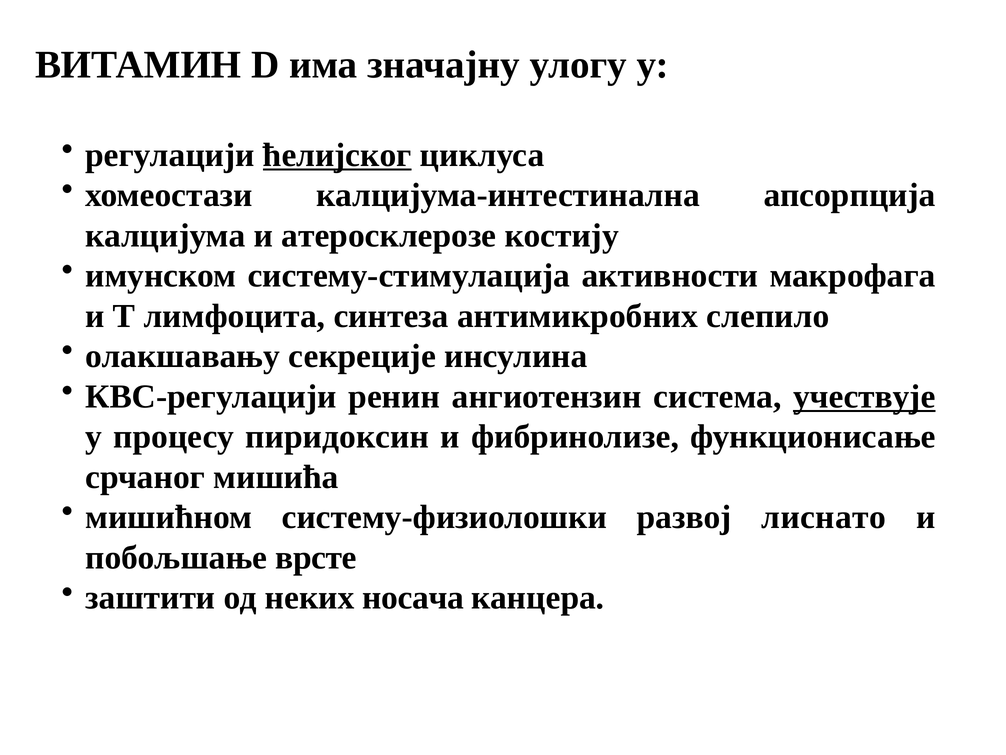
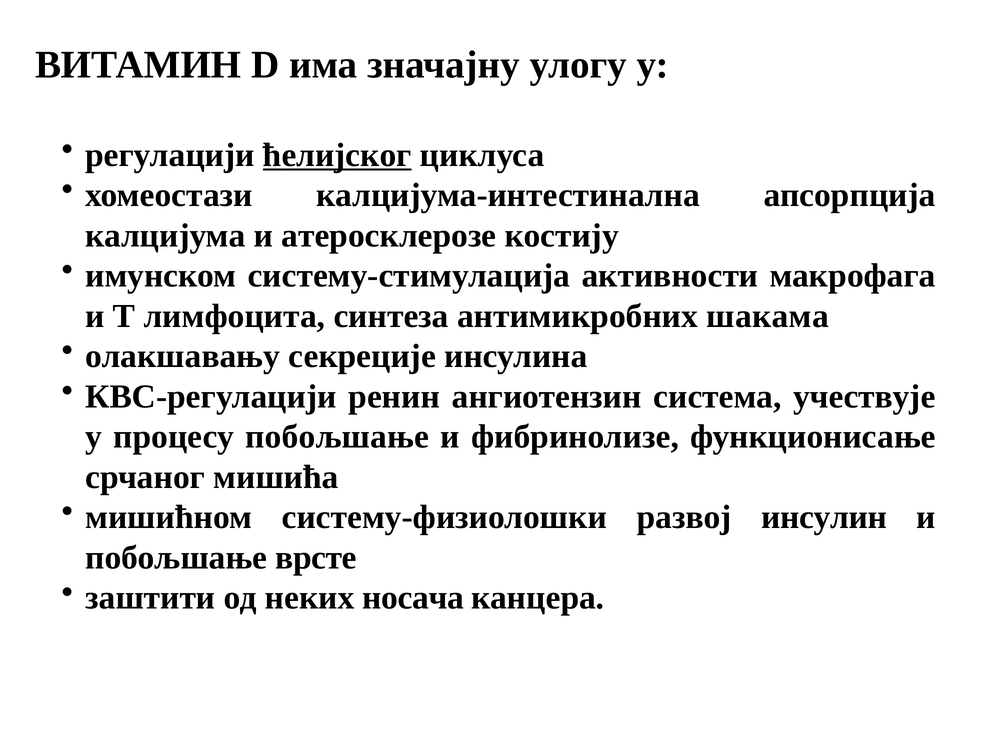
слепило: слепило -> шакама (768, 316)
учествује underline: present -> none (864, 396)
процесу пиридоксин: пиридоксин -> побољшање (337, 437)
лиснато: лиснато -> инсулин (824, 517)
